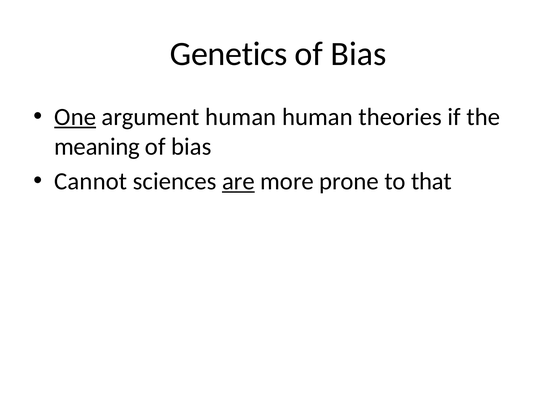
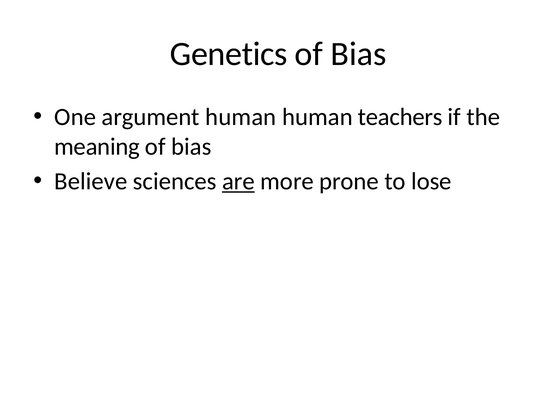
One underline: present -> none (75, 117)
theories: theories -> teachers (400, 117)
Cannot: Cannot -> Believe (91, 181)
that: that -> lose (431, 181)
